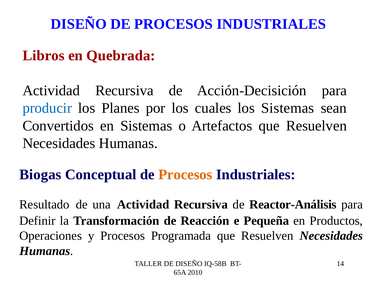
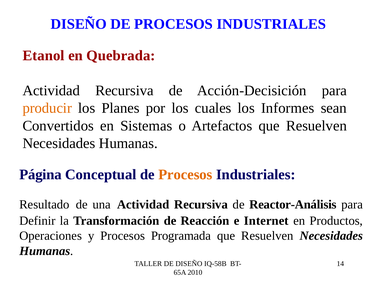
Libros: Libros -> Etanol (44, 55)
producir colour: blue -> orange (47, 108)
los Sistemas: Sistemas -> Informes (288, 108)
Biogas: Biogas -> Página (41, 175)
Pequeña: Pequeña -> Internet (266, 221)
